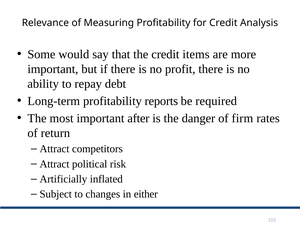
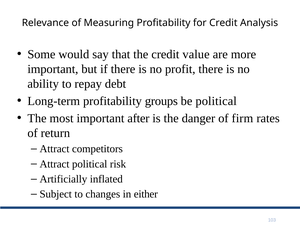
items: items -> value (196, 54)
reports: reports -> groups (161, 101)
be required: required -> political (216, 101)
